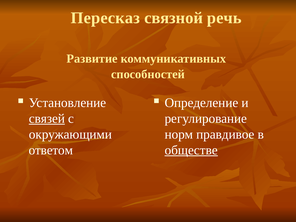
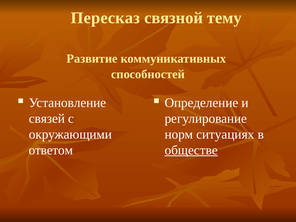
речь: речь -> тему (224, 18)
связей underline: present -> none (47, 119)
правдивое: правдивое -> ситуациях (225, 134)
